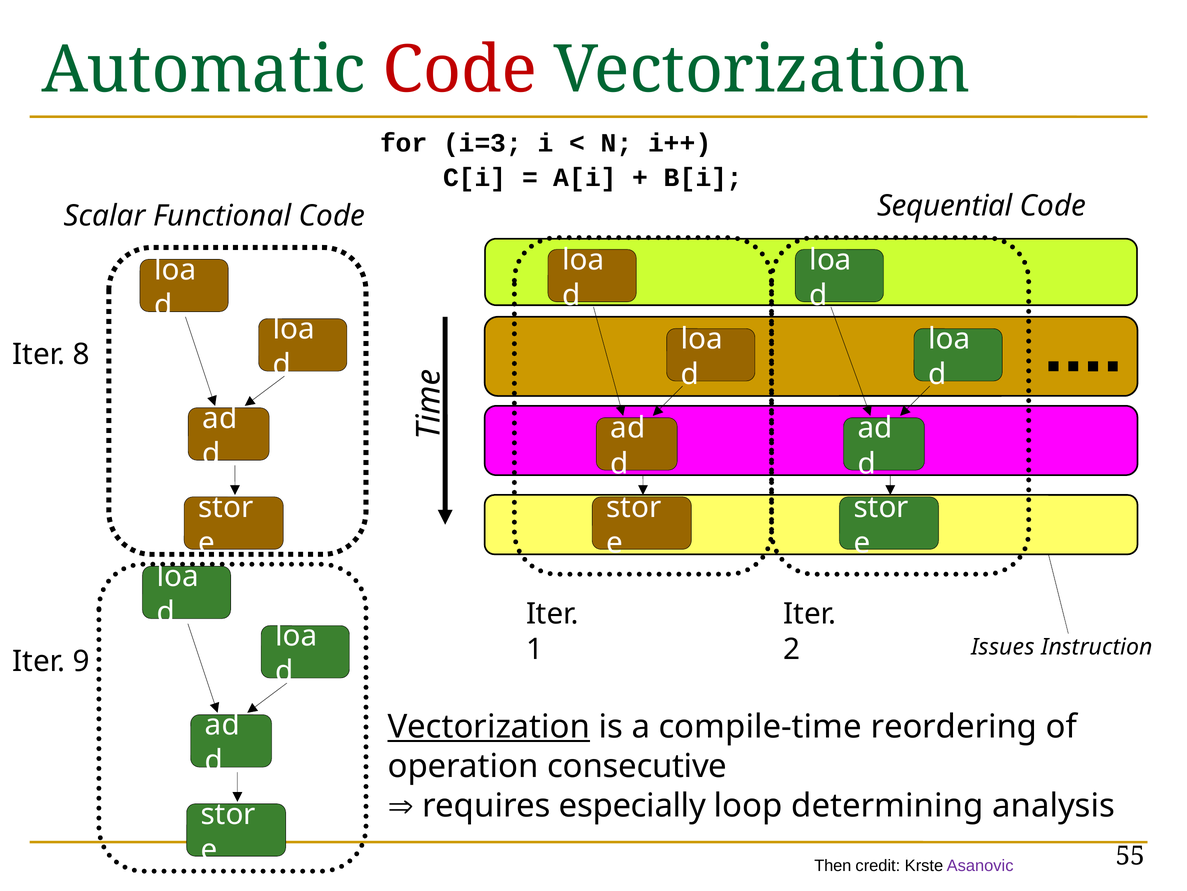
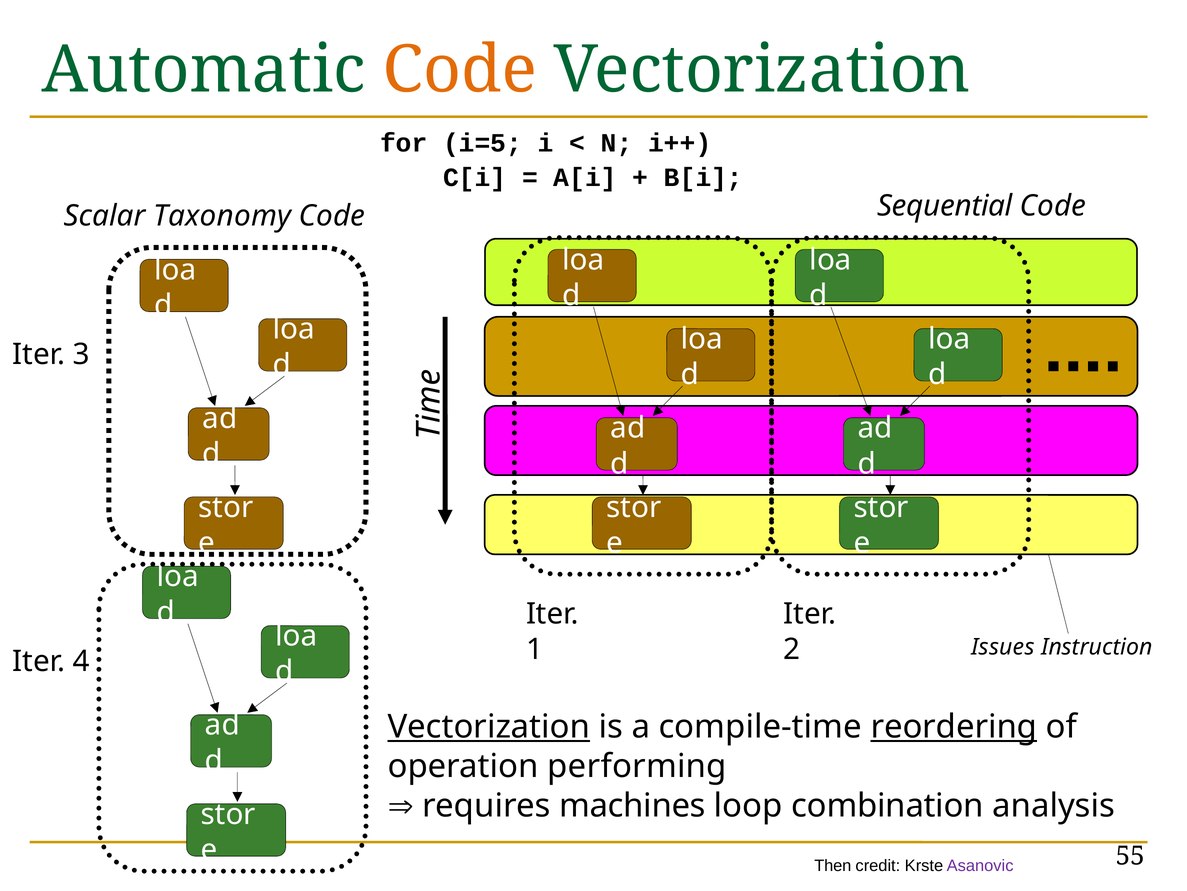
Code colour: red -> orange (460, 70)
i=3: i=3 -> i=5 (483, 143)
Functional: Functional -> Taxonomy (222, 216)
8: 8 -> 3 (81, 354)
9: 9 -> 4 (81, 661)
reordering underline: none -> present (954, 726)
consecutive: consecutive -> performing (637, 766)
especially: especially -> machines (632, 805)
determining: determining -> combination (887, 805)
